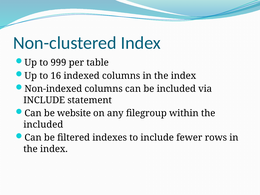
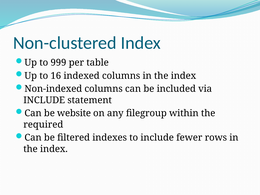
included: included -> required (43, 125)
